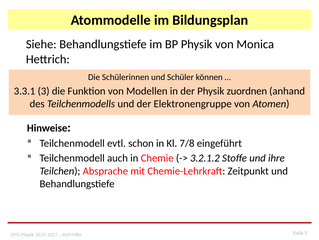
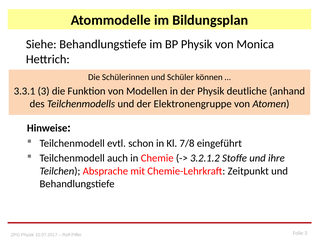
zuordnen: zuordnen -> deutliche (247, 91)
